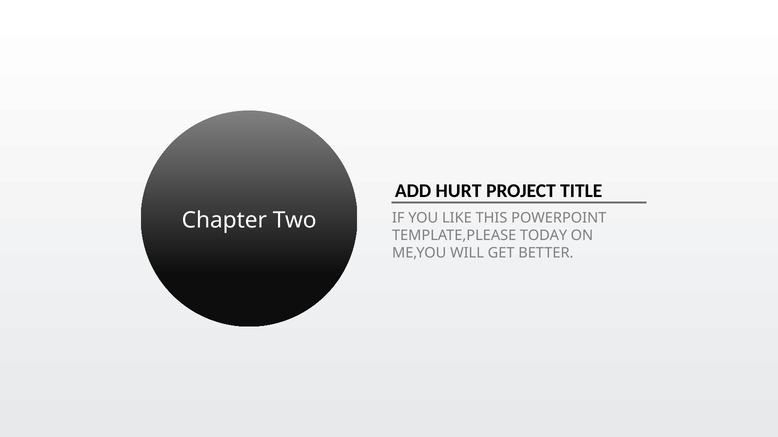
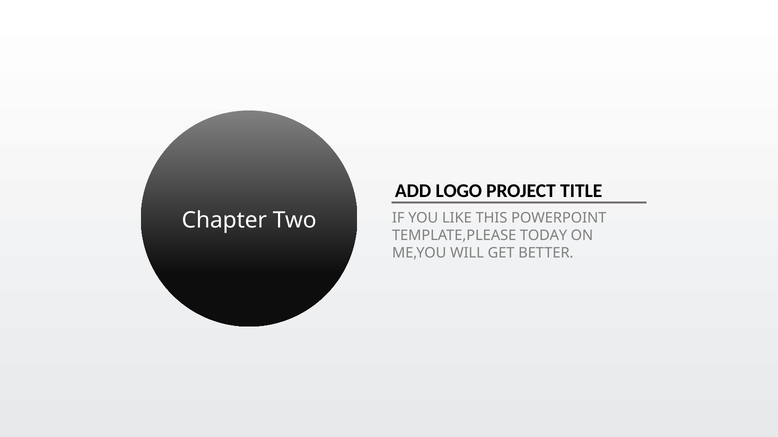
HURT: HURT -> LOGO (459, 191)
